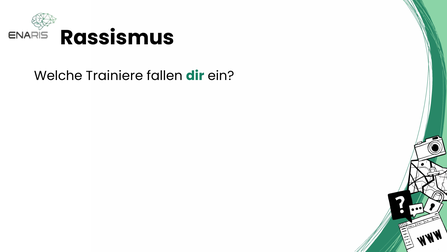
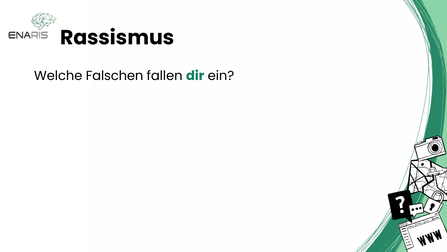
Trainiere: Trainiere -> Falschen (115, 76)
